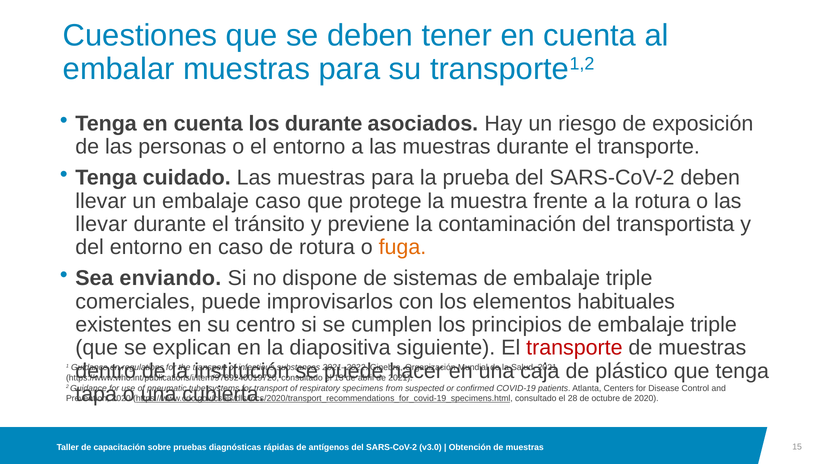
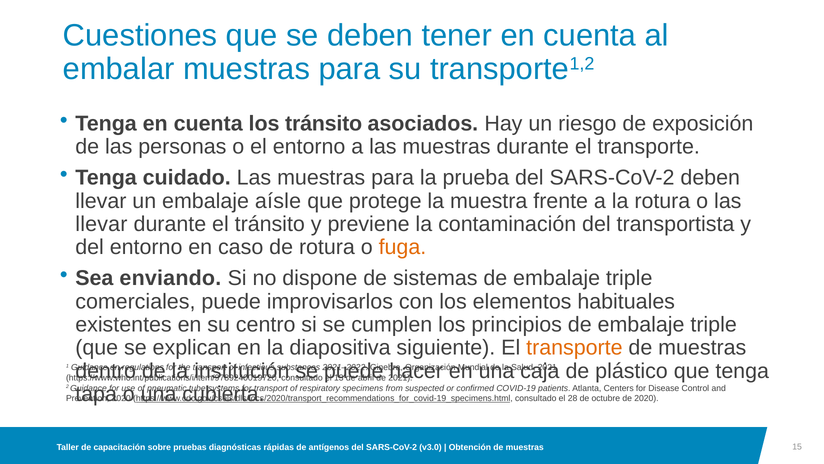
los durante: durante -> tránsito (324, 124)
embalaje caso: caso -> aísle (278, 201)
transporte colour: red -> orange (574, 347)
